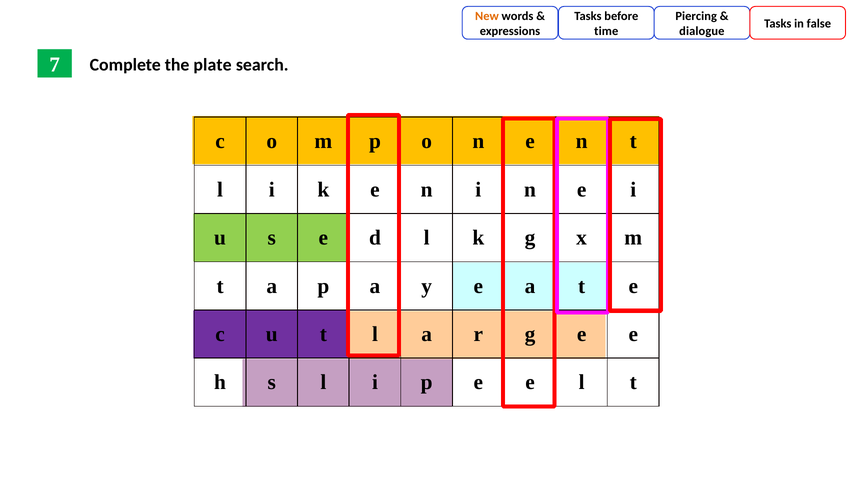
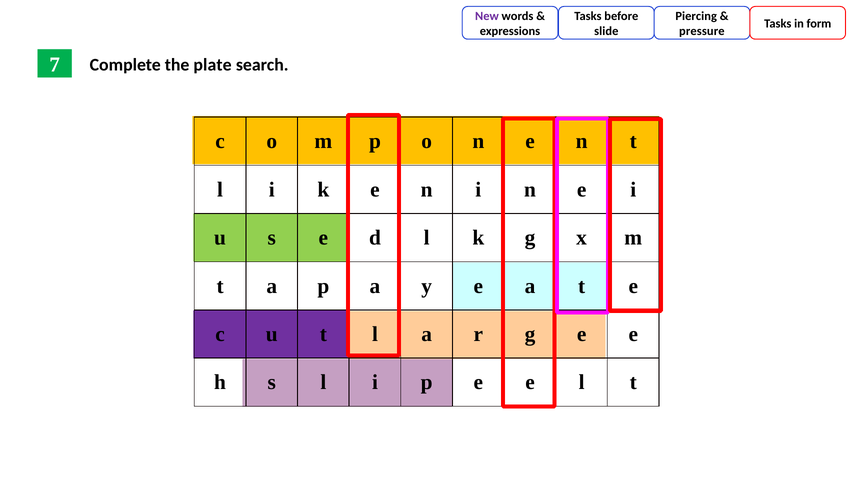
New colour: orange -> purple (487, 16)
false: false -> form (819, 24)
time: time -> slide (606, 31)
dialogue: dialogue -> pressure (702, 31)
